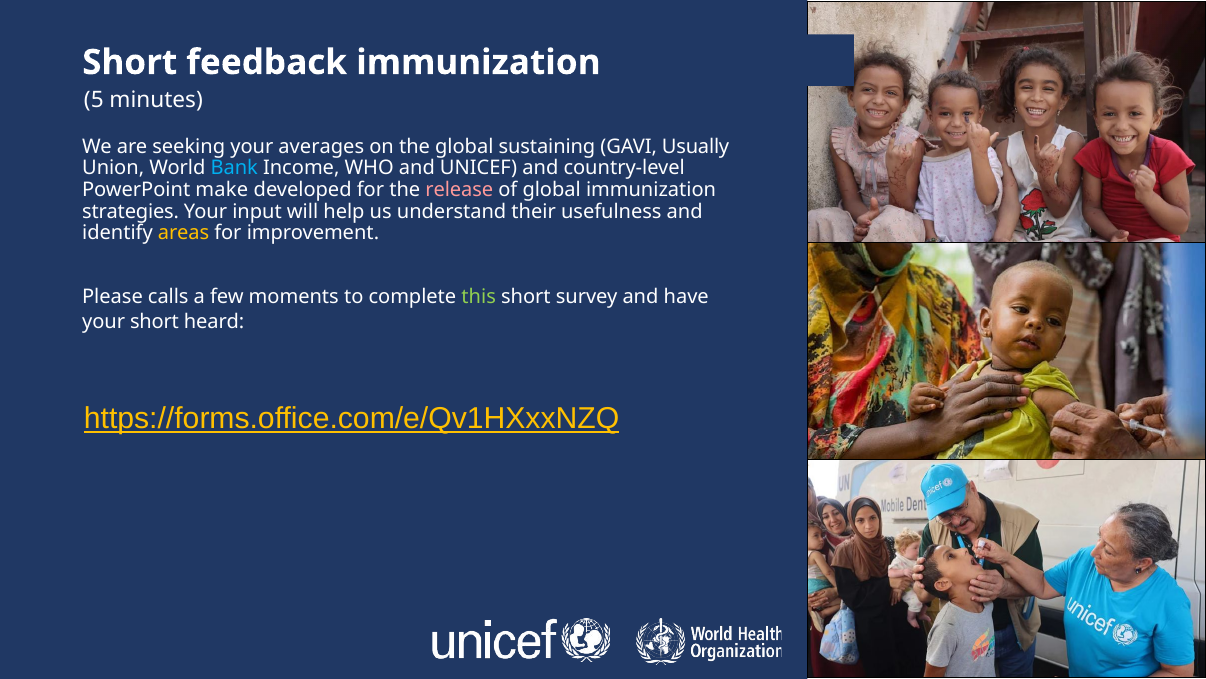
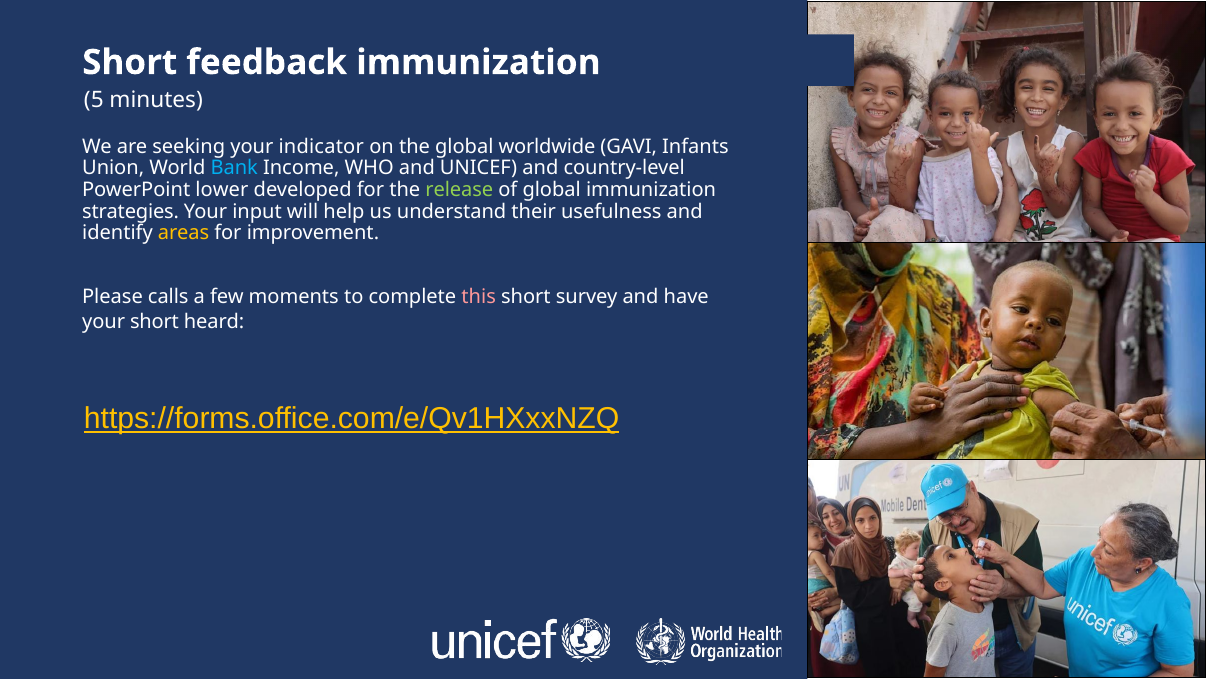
averages: averages -> indicator (321, 146)
sustaining: sustaining -> worldwide (547, 146)
Usually: Usually -> Infants (695, 146)
make: make -> lower (222, 190)
release colour: pink -> light green (459, 190)
this colour: light green -> pink (479, 297)
